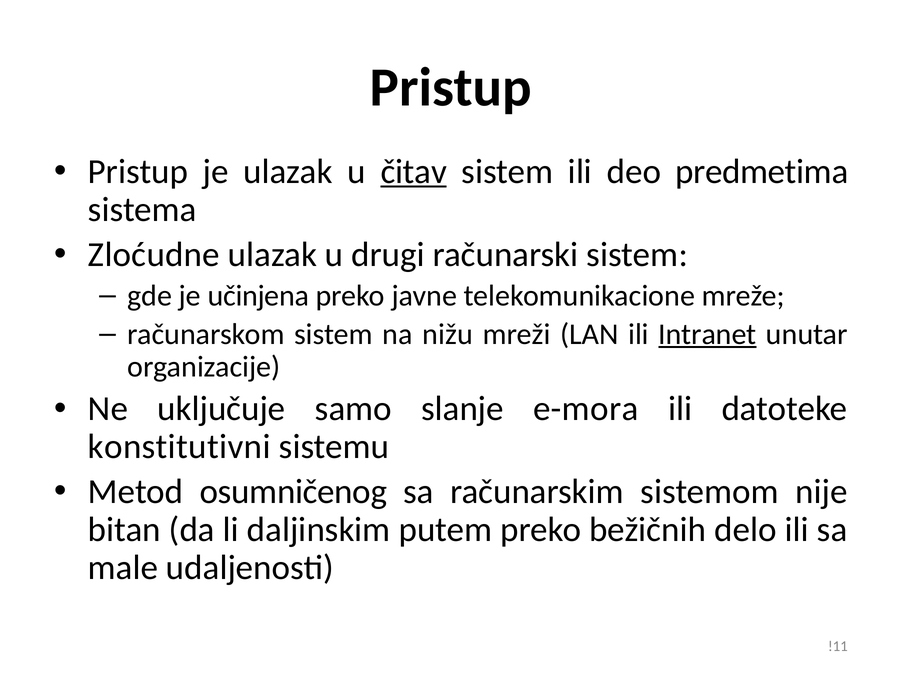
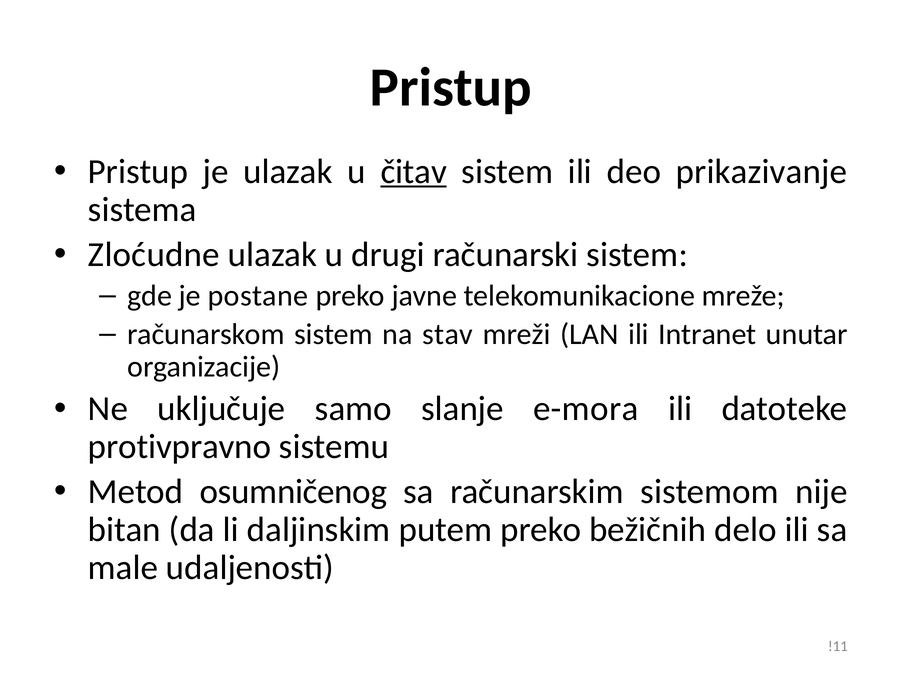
predmetima: predmetima -> prikazivanje (762, 171)
učinjena: učinjena -> postane (258, 295)
nižu: nižu -> stav (448, 334)
Intranet underline: present -> none (707, 334)
konstitutivni: konstitutivni -> protivpravno (180, 446)
